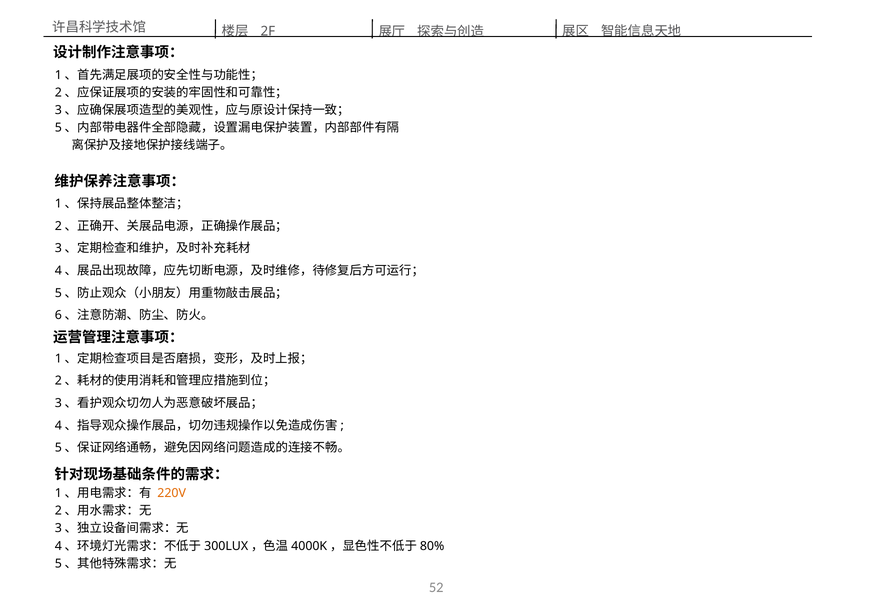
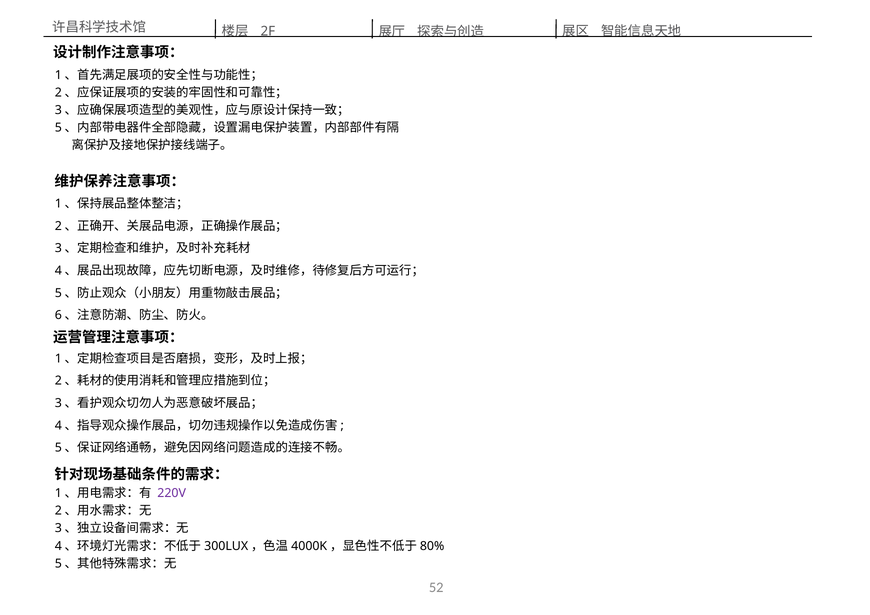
220V colour: orange -> purple (172, 493)
